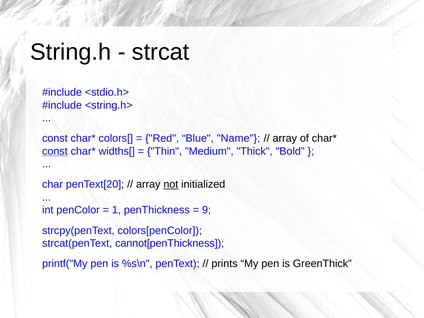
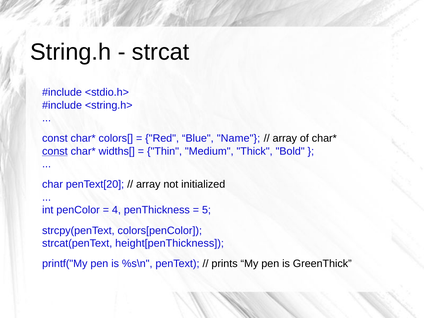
not underline: present -> none (171, 184)
1: 1 -> 4 (116, 210)
9: 9 -> 5 (206, 210)
cannot[penThickness: cannot[penThickness -> height[penThickness (170, 243)
